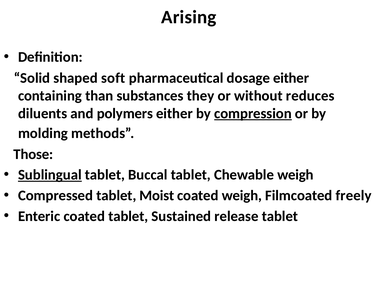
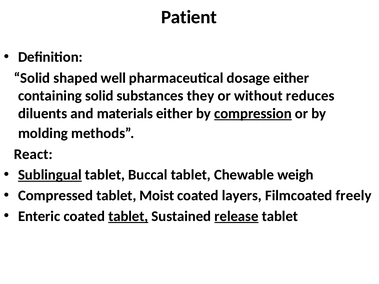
Arising: Arising -> Patient (189, 17)
soft: soft -> well (113, 78)
containing than: than -> solid (99, 96)
polymers: polymers -> materials (125, 114)
Those: Those -> React (33, 154)
coated weigh: weigh -> layers (242, 196)
tablet underline: none -> present (128, 216)
release underline: none -> present (236, 216)
